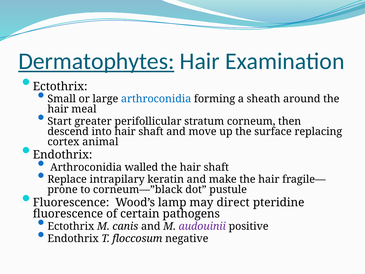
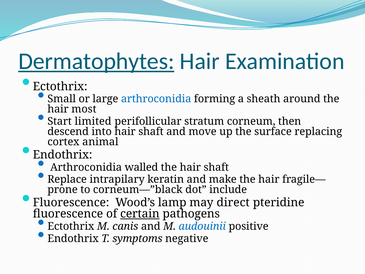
meal: meal -> most (84, 109)
greater: greater -> limited (93, 121)
pustule: pustule -> include (228, 190)
certain underline: none -> present (140, 214)
audouinii colour: purple -> blue (202, 226)
floccosum: floccosum -> symptoms (137, 238)
